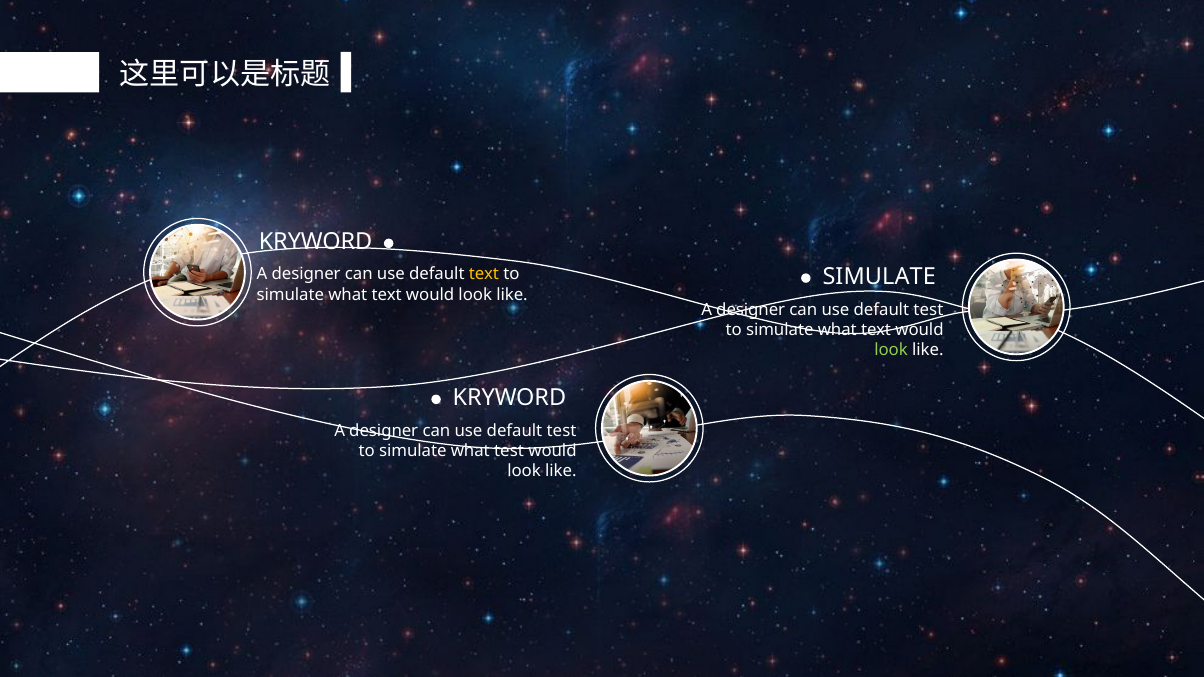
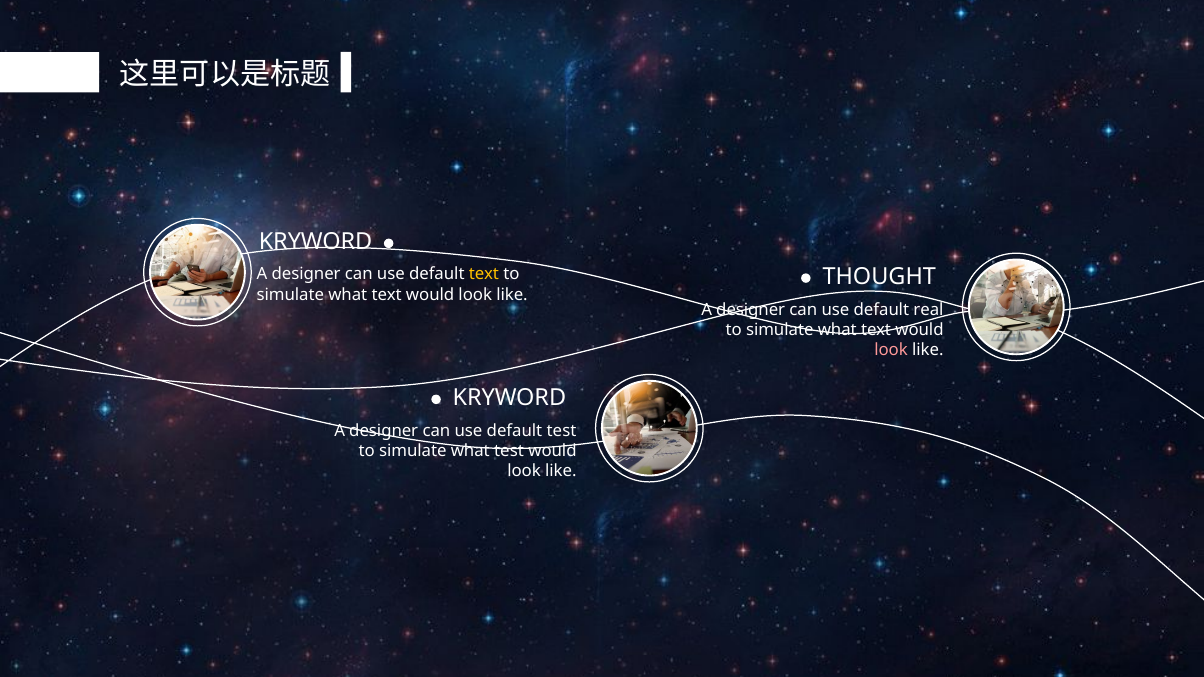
SIMULATE: SIMULATE -> THOUGHT (879, 277)
test: test -> real (929, 310)
look colour: light green -> pink (891, 350)
